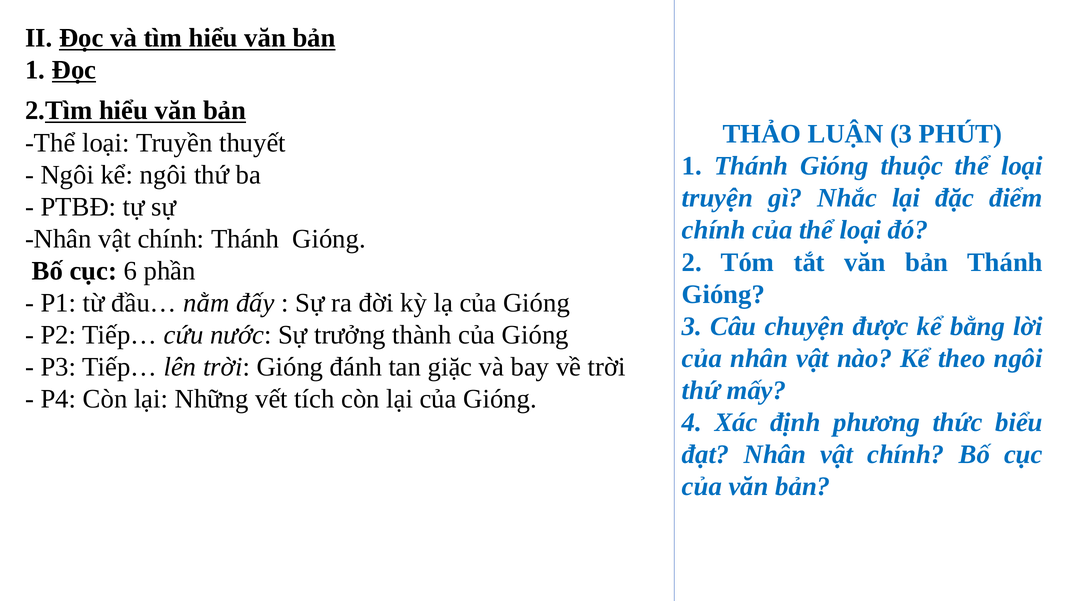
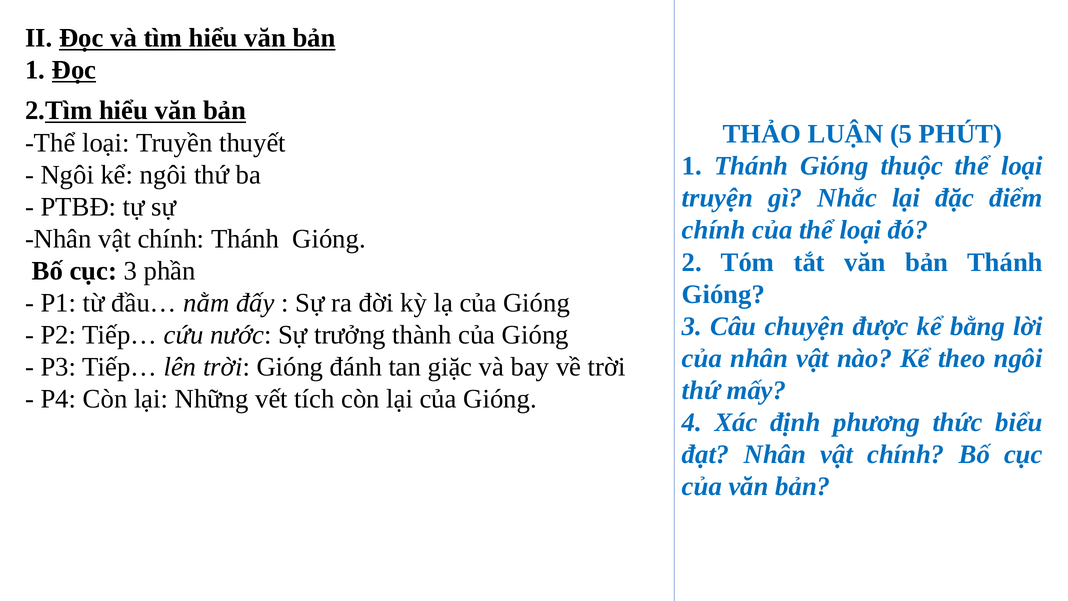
LUẬN 3: 3 -> 5 (901, 134)
cục 6: 6 -> 3 (130, 271)
